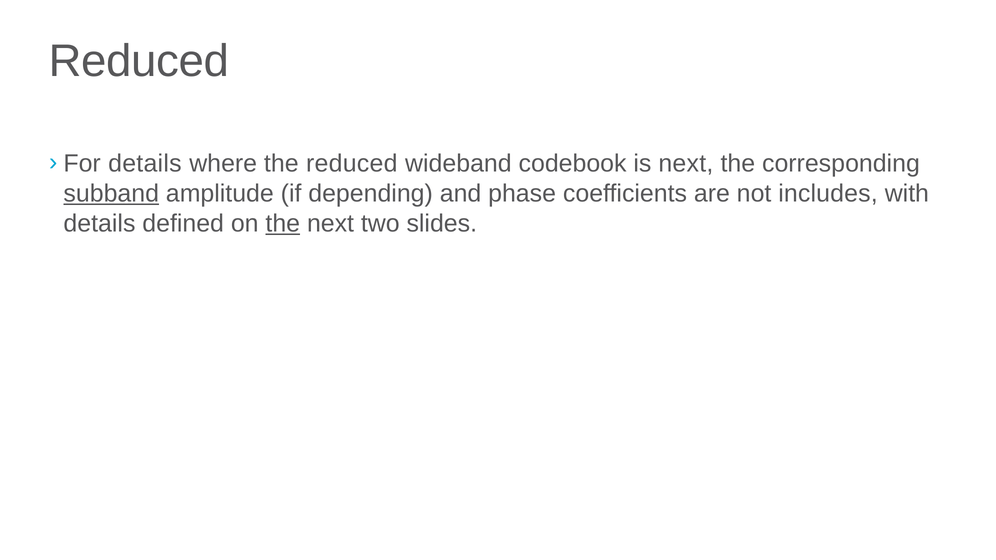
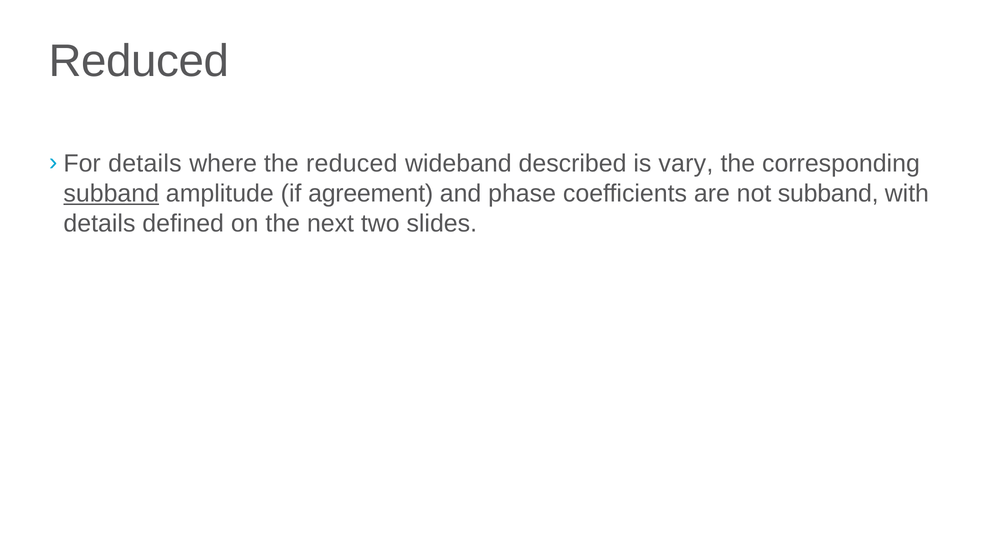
codebook: codebook -> described (573, 164)
is next: next -> vary (686, 164)
depending: depending -> agreement (371, 194)
not includes: includes -> subband (828, 194)
the underline: present -> none (283, 223)
